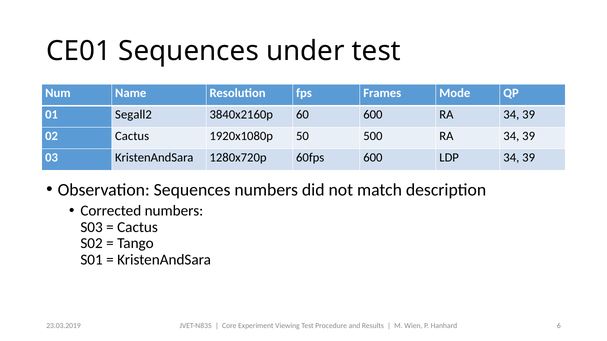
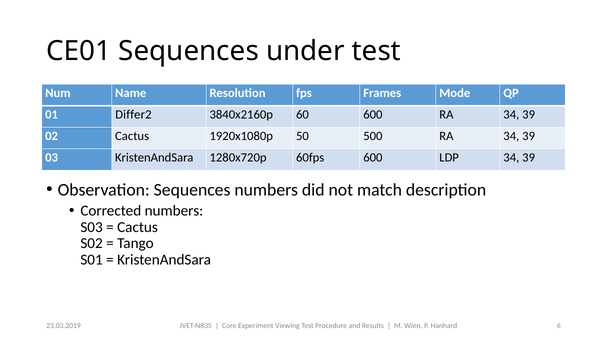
Segall2: Segall2 -> Differ2 (133, 115)
